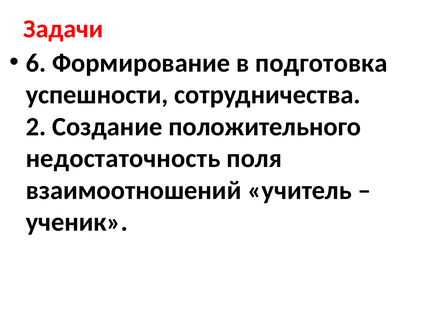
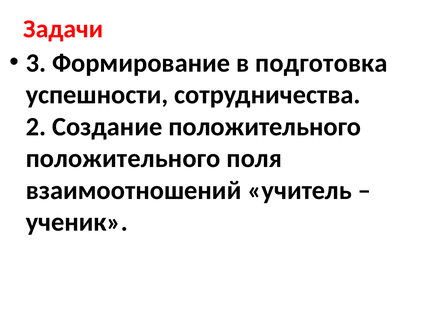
6: 6 -> 3 (36, 63)
недостаточность: недостаточность -> положительного (123, 158)
